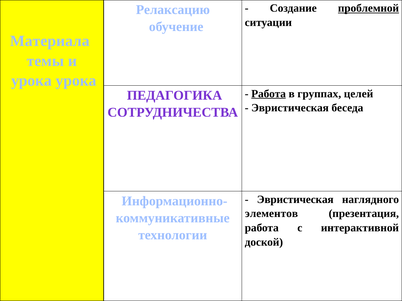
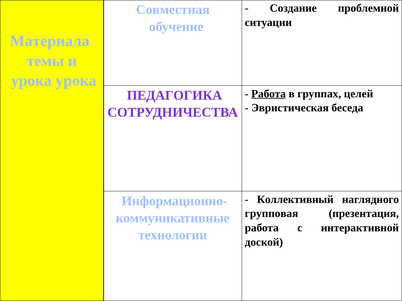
проблемной underline: present -> none (368, 8)
Релаксацию: Релаксацию -> Совместная (173, 10)
Эвристическая: Эвристическая -> Коллективный (295, 200)
элементов: элементов -> групповая (272, 214)
